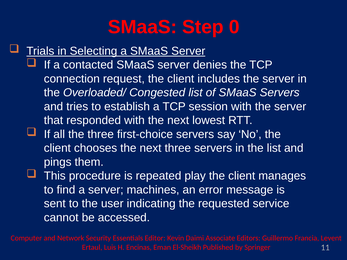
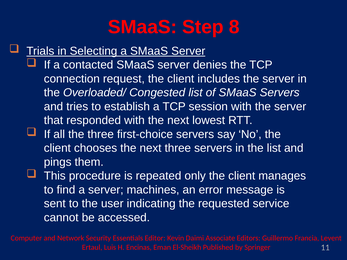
0: 0 -> 8 (234, 27)
play: play -> only (195, 176)
